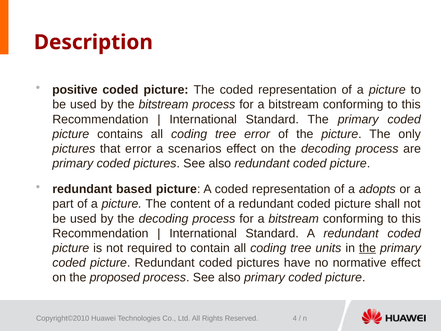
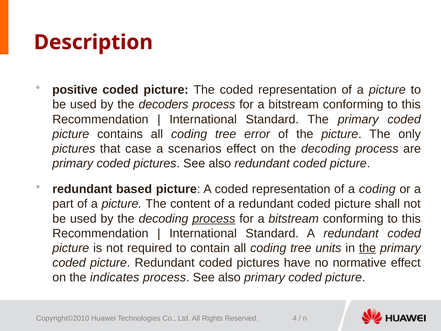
the bitstream: bitstream -> decoders (164, 105)
that error: error -> case (138, 149)
a adopts: adopts -> coding (377, 189)
process underline: none -> present (214, 218)
proposed: proposed -> indicates (115, 277)
